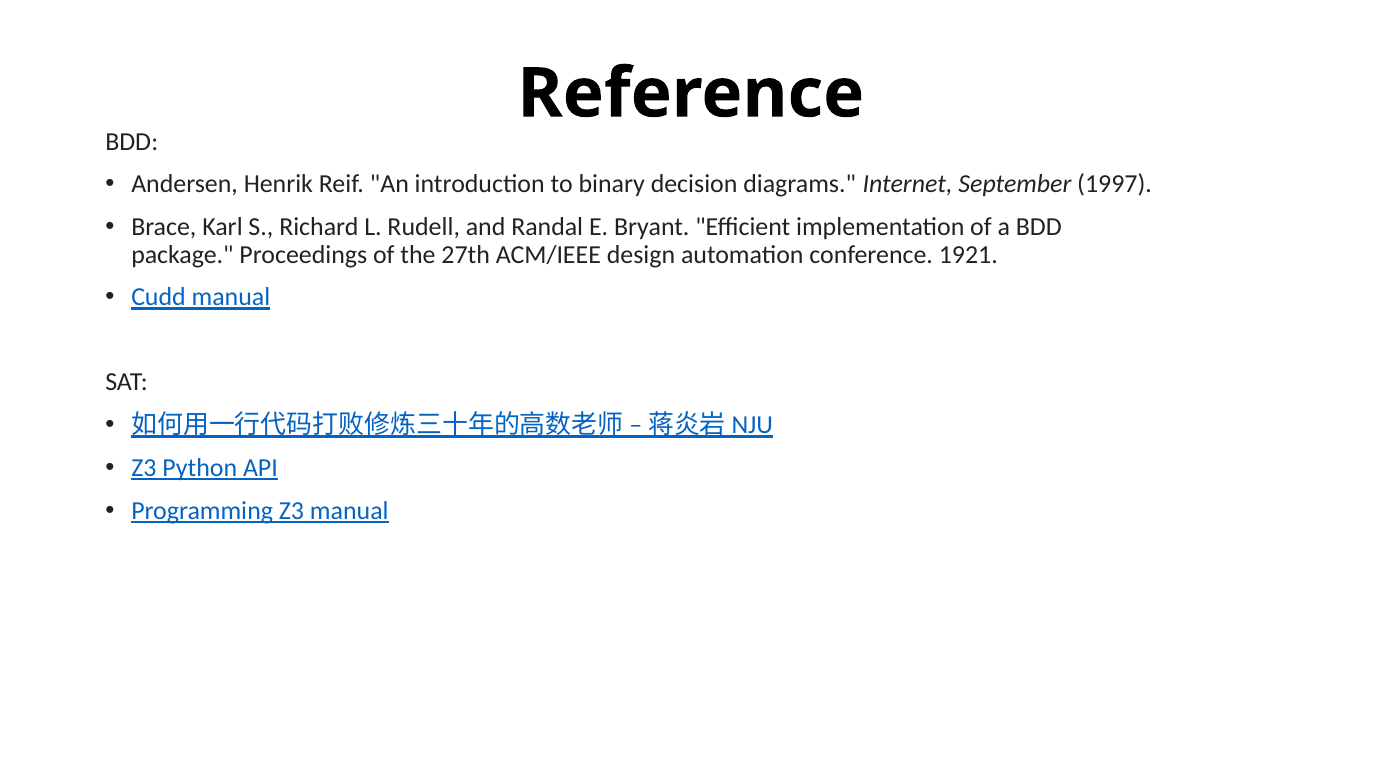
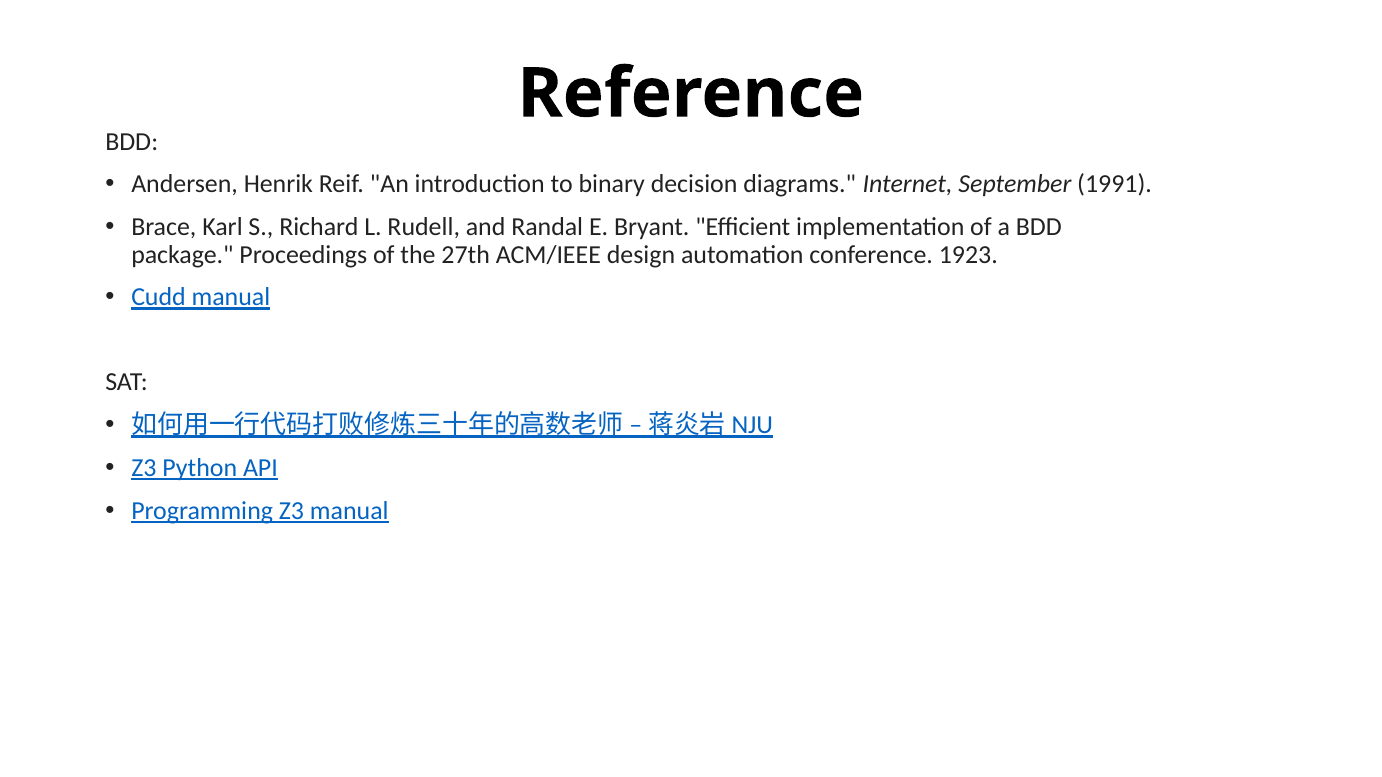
1997: 1997 -> 1991 (1115, 184)
1921: 1921 -> 1923 (968, 255)
